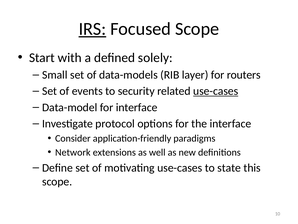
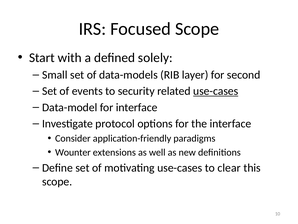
IRS underline: present -> none (92, 29)
routers: routers -> second (244, 75)
Network: Network -> Wounter (73, 152)
state: state -> clear (229, 167)
